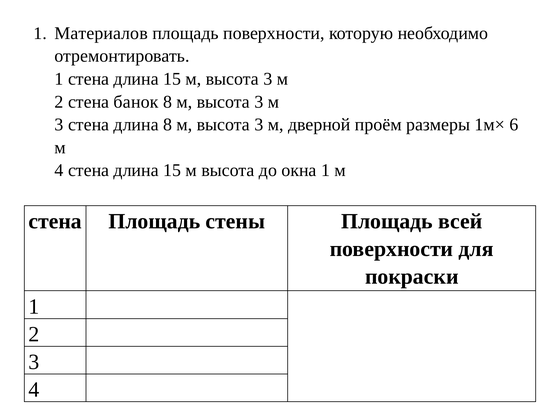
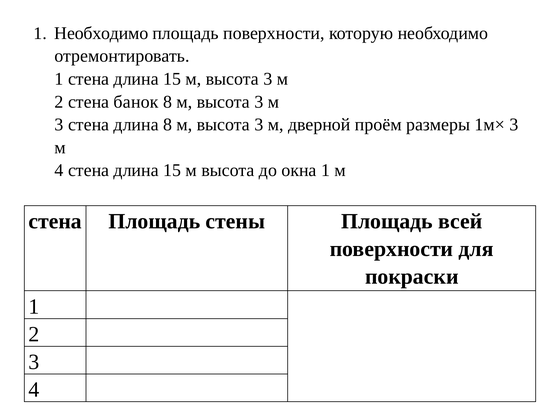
1 Материалов: Материалов -> Необходимо (101, 33)
1м× 6: 6 -> 3 (514, 125)
